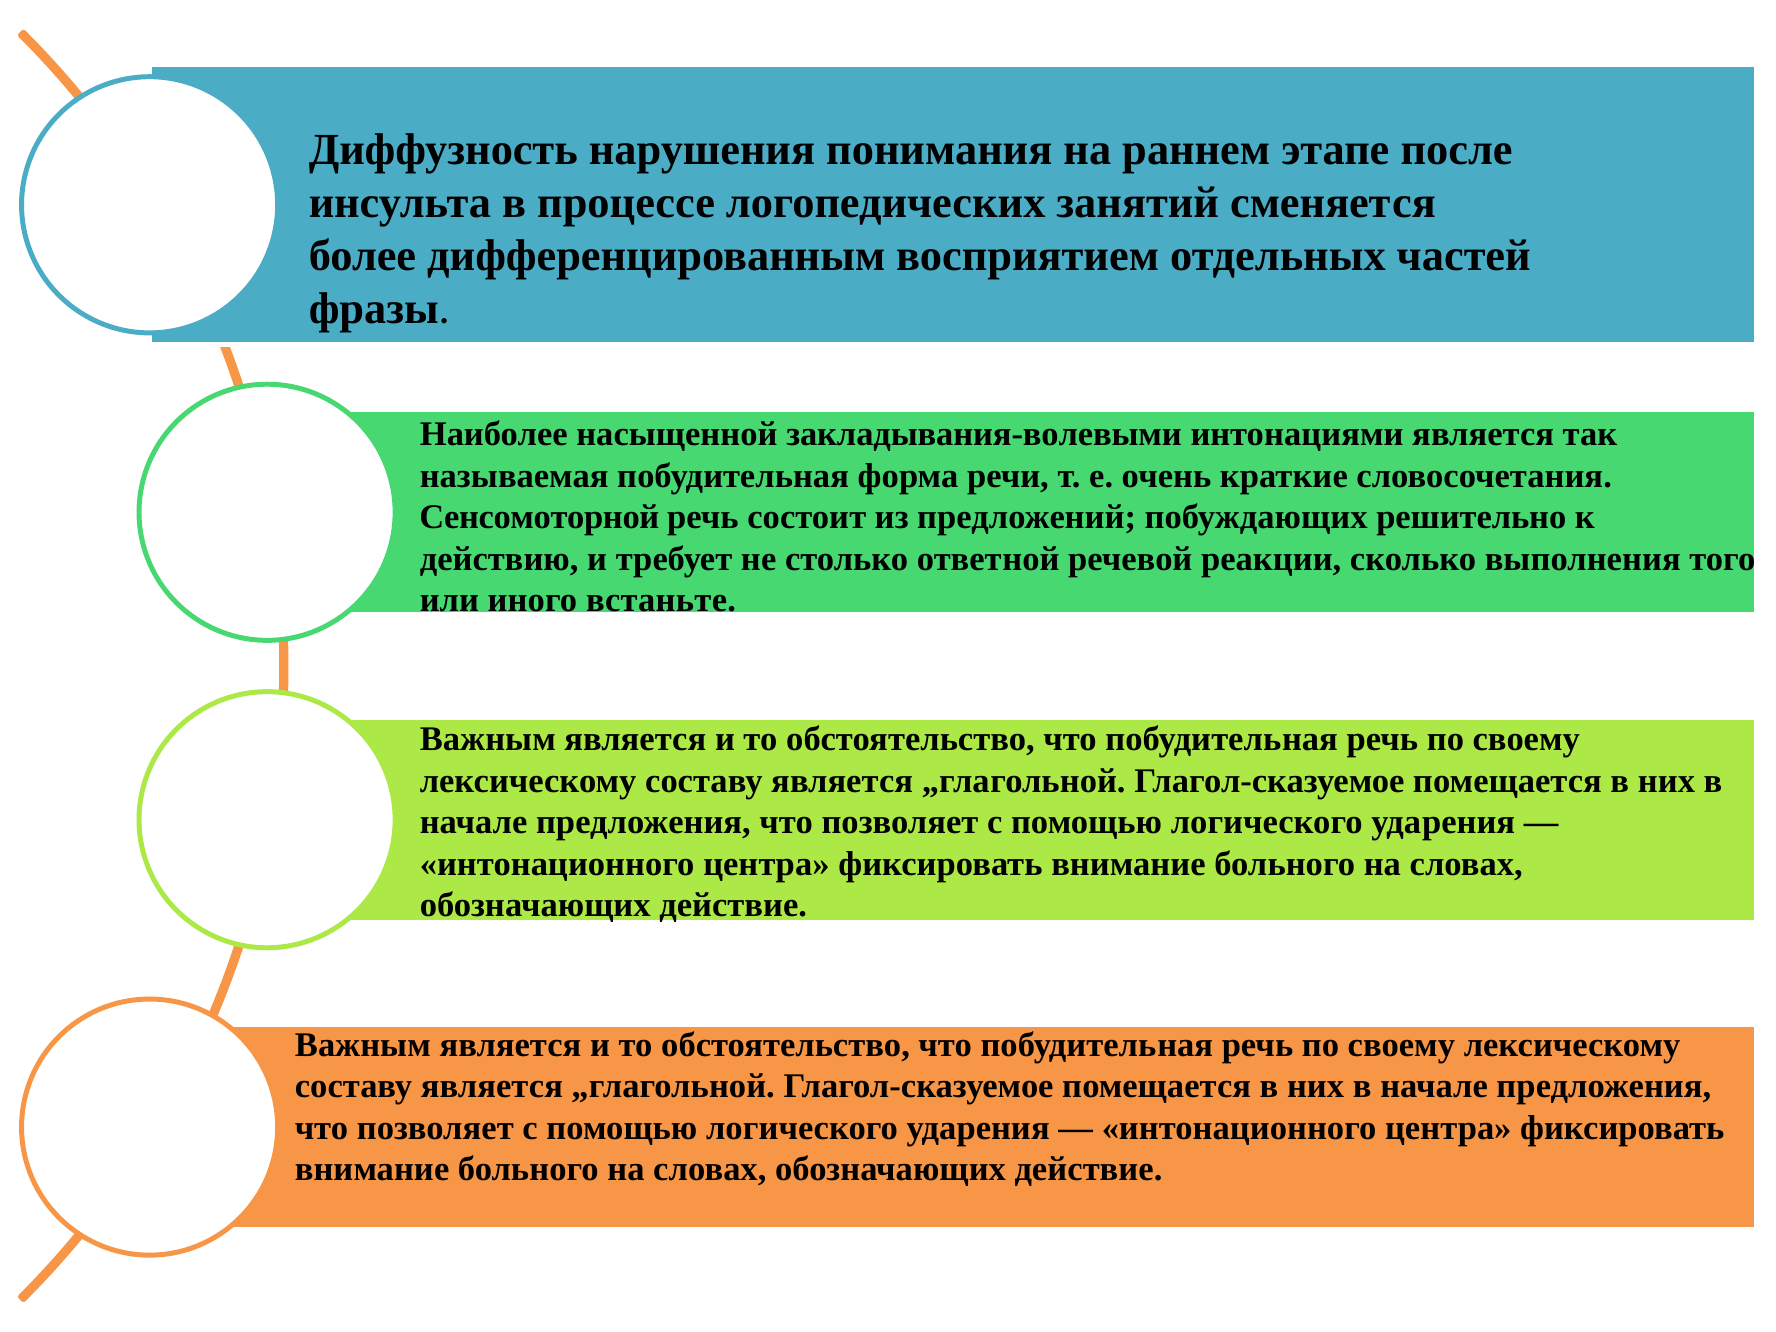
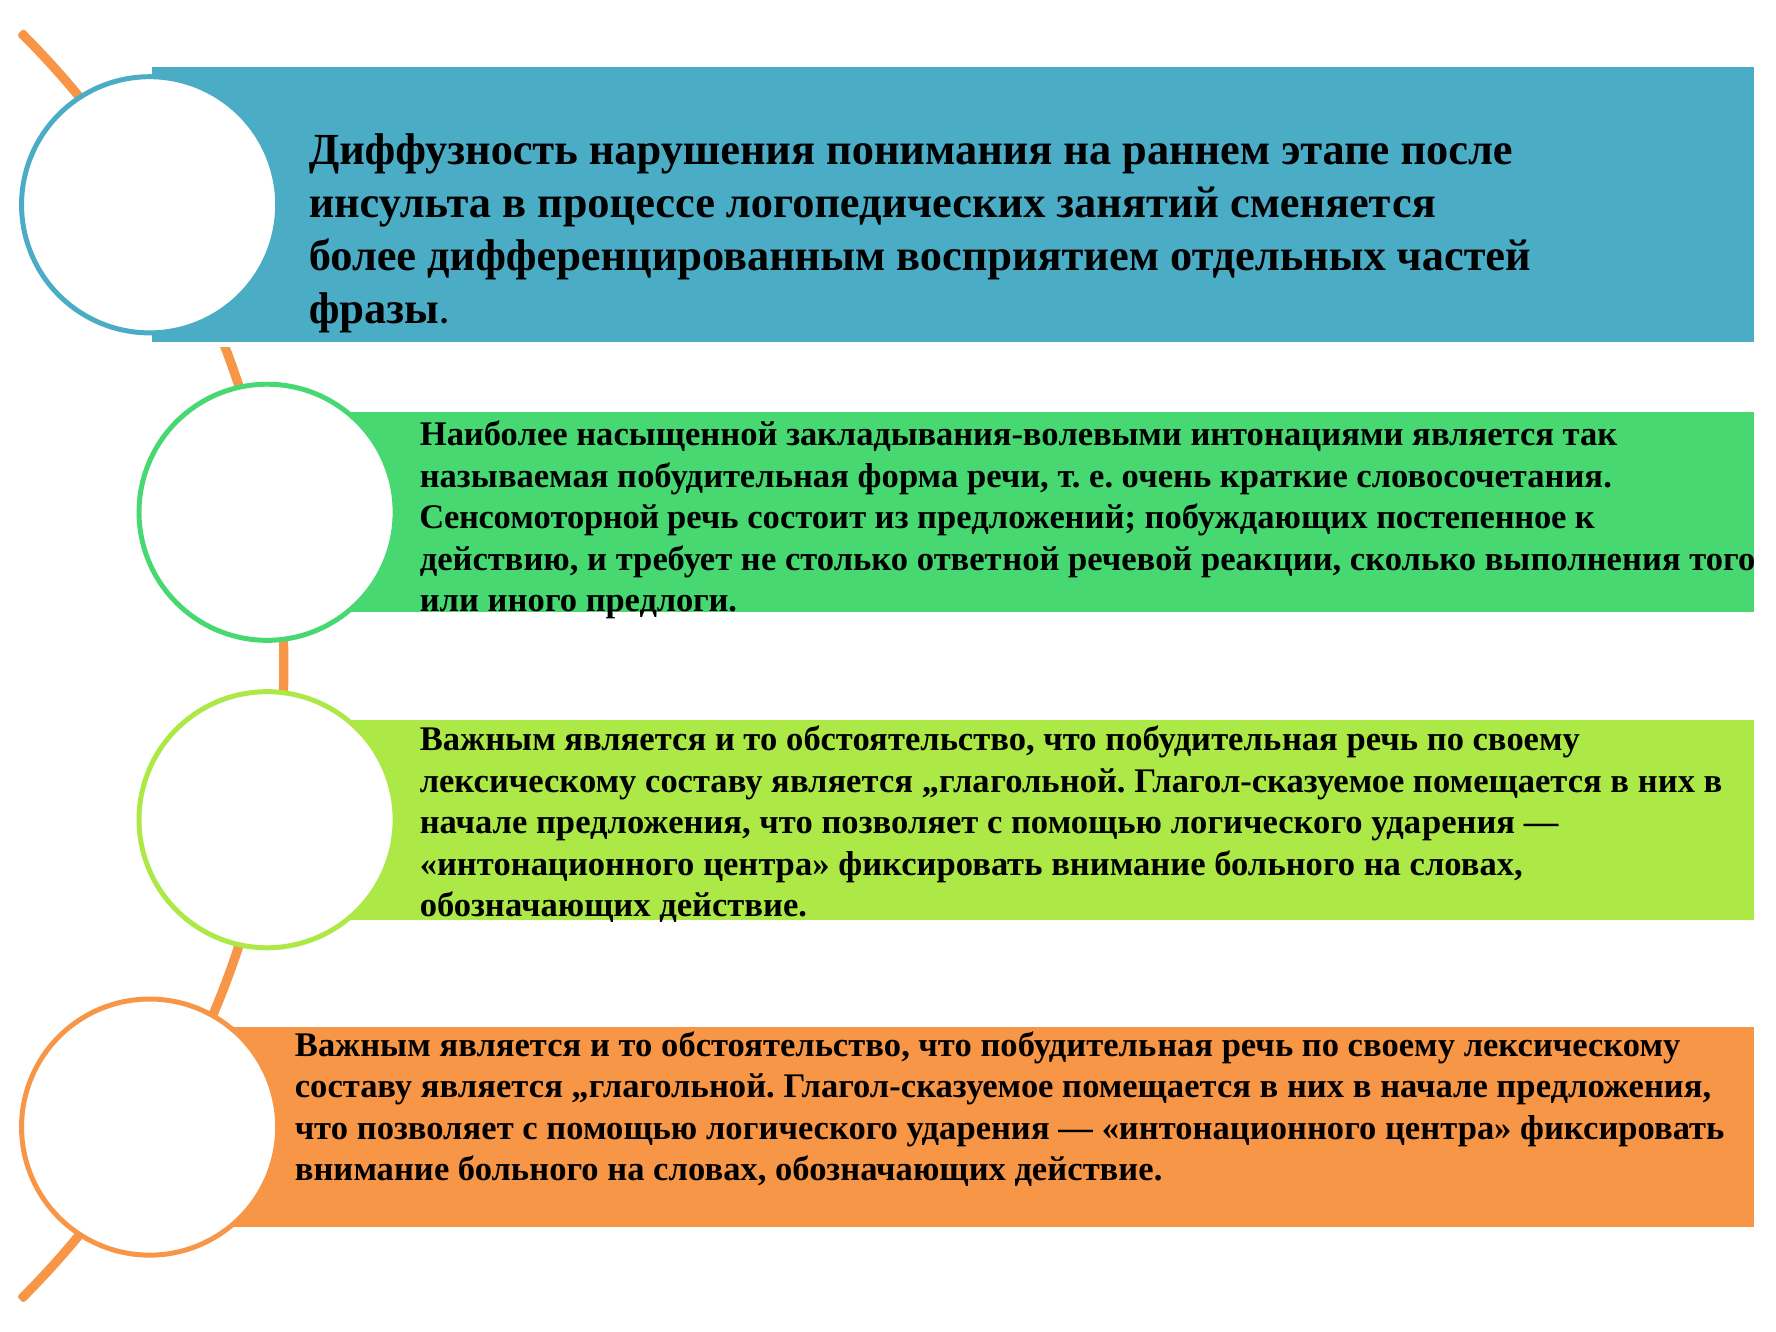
решительно: решительно -> постепенное (1471, 517)
встаньте: встаньте -> предлоги (661, 600)
